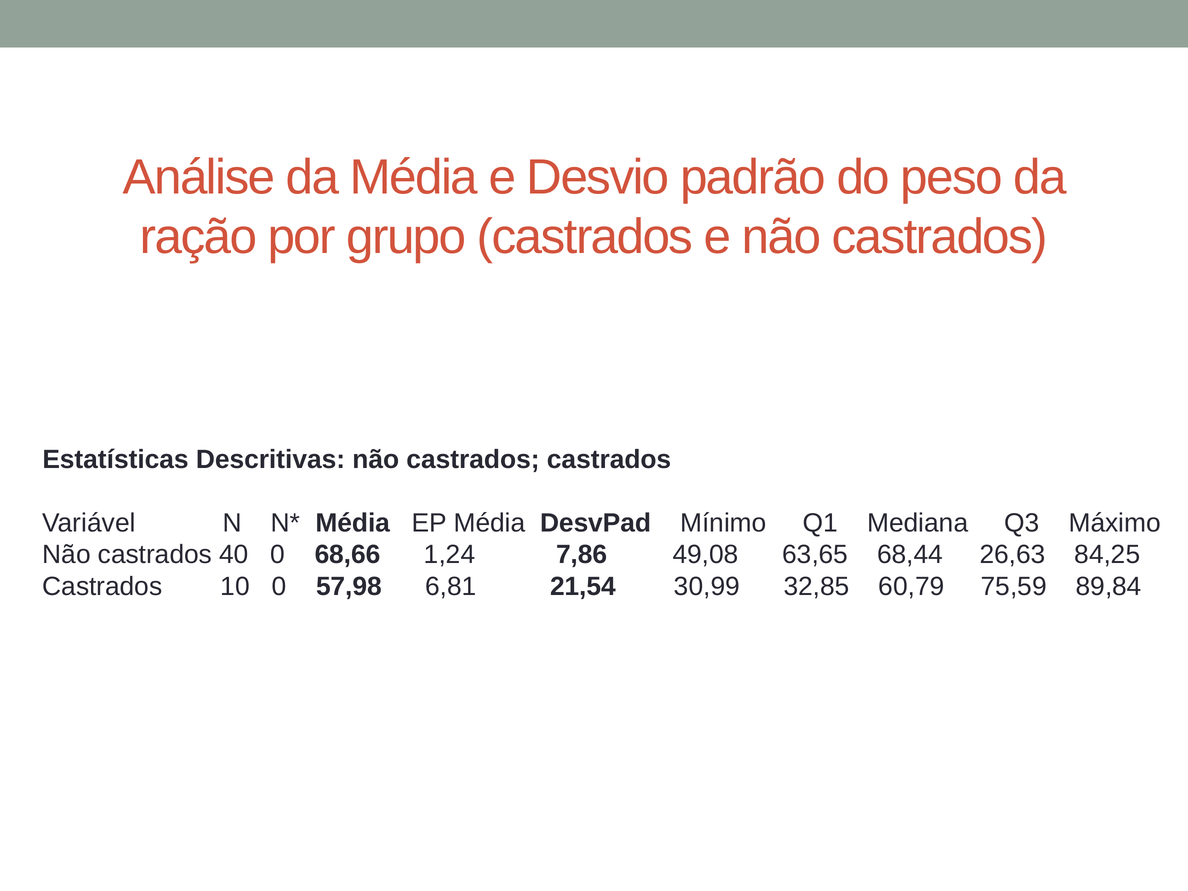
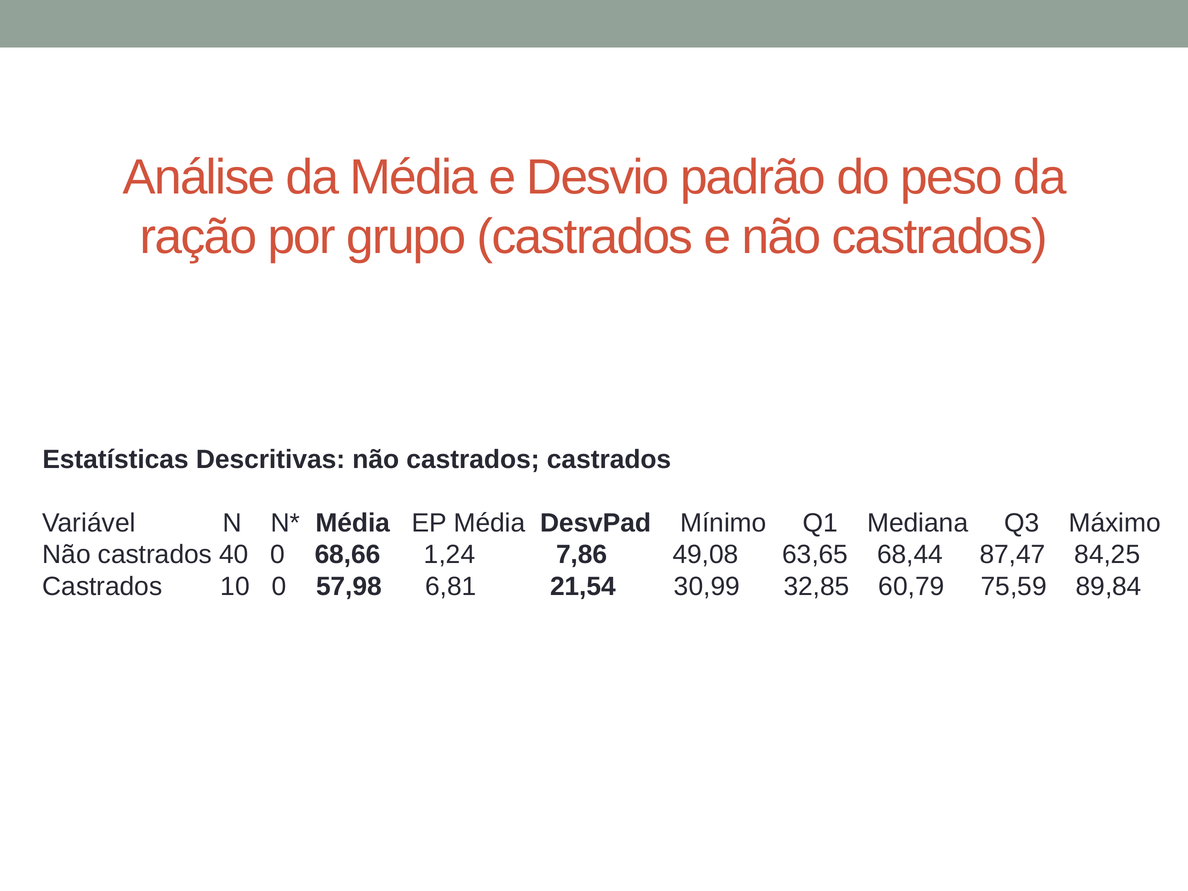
26,63: 26,63 -> 87,47 (1012, 555)
